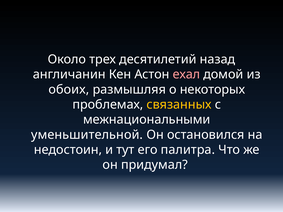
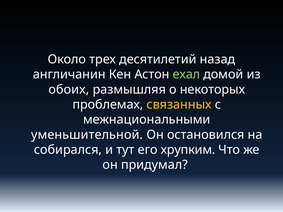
ехал colour: pink -> light green (186, 74)
недостоин: недостоин -> собирался (68, 150)
палитра: палитра -> хрупким (188, 150)
